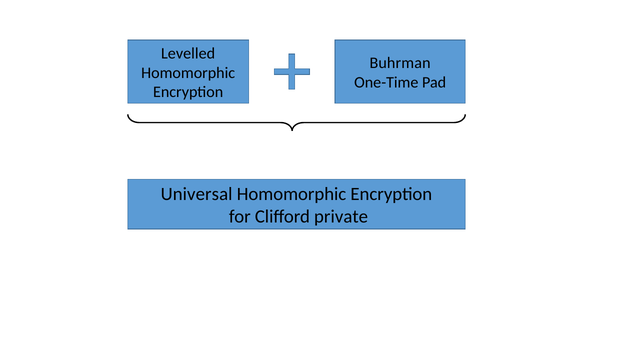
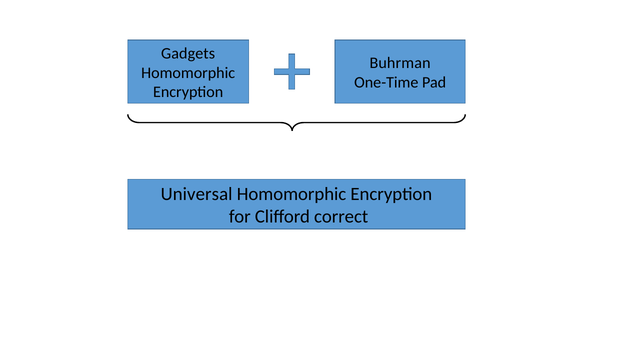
Levelled: Levelled -> Gadgets (188, 54)
private: private -> correct (341, 217)
